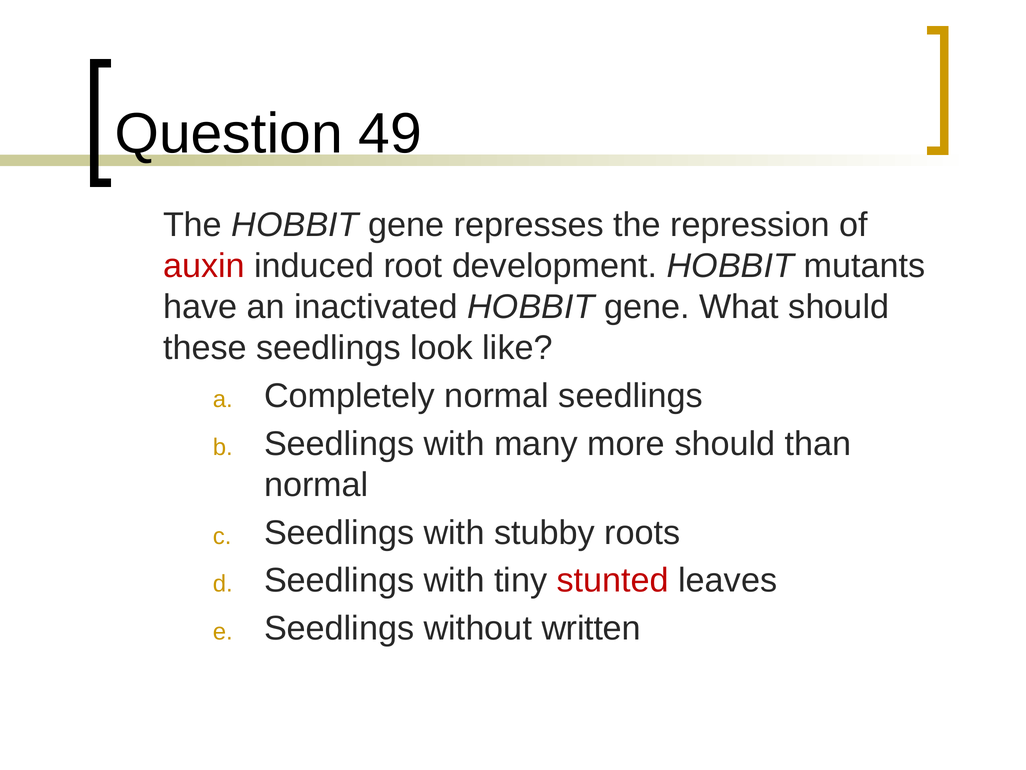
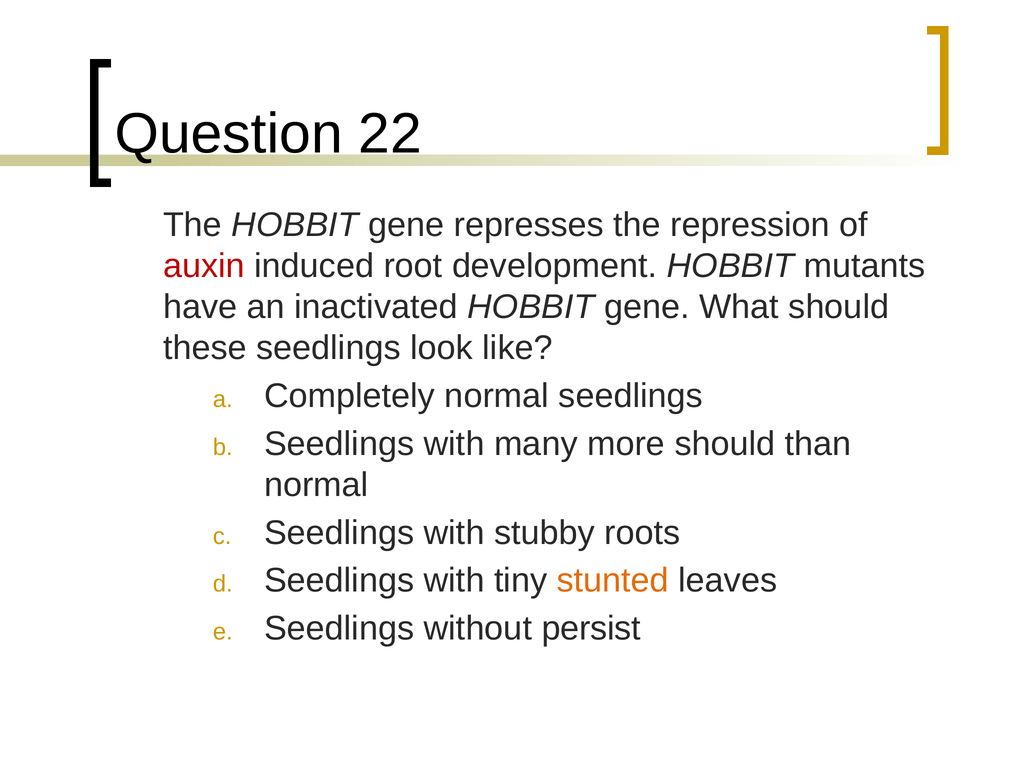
49: 49 -> 22 (390, 134)
stunted colour: red -> orange (613, 580)
written: written -> persist (591, 628)
